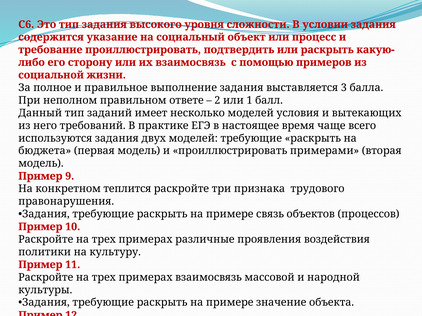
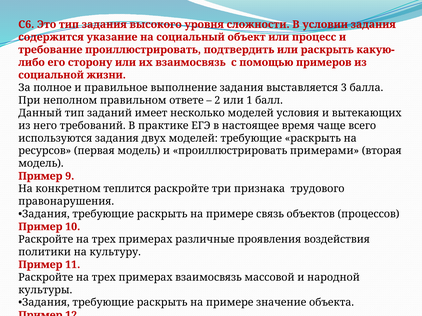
бюджета: бюджета -> ресурсов (45, 151)
